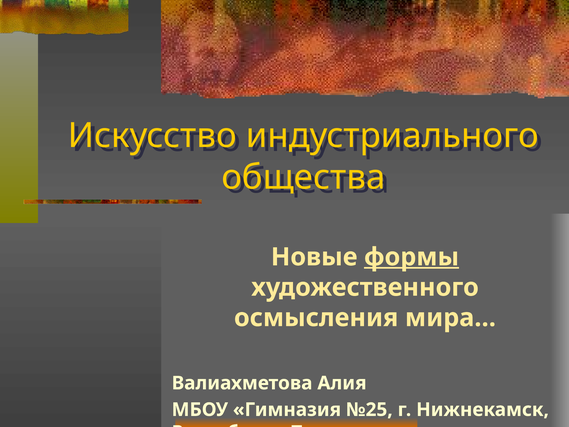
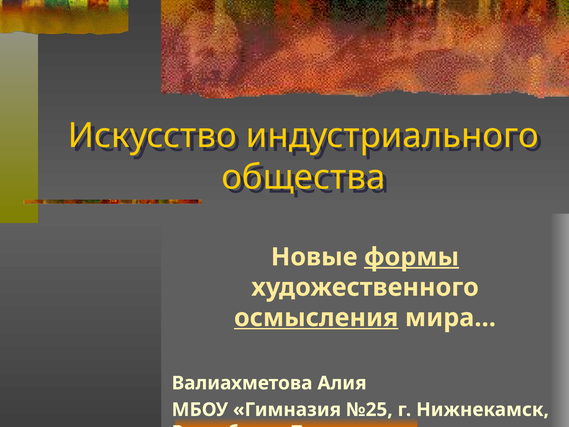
осмысления underline: none -> present (316, 318)
